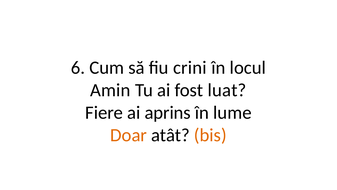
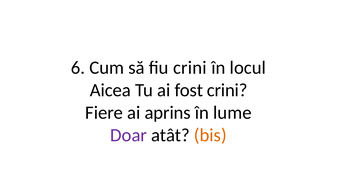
Amin: Amin -> Aicea (110, 90)
fost luat: luat -> crini (227, 90)
Doar colour: orange -> purple (129, 135)
